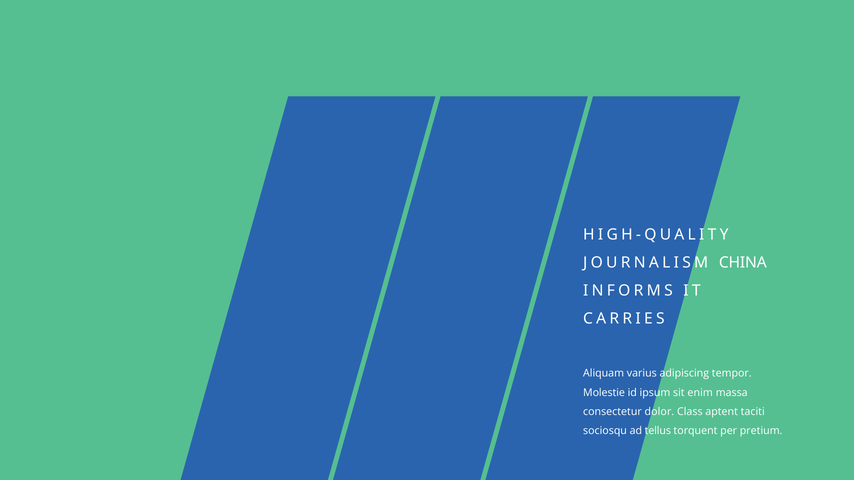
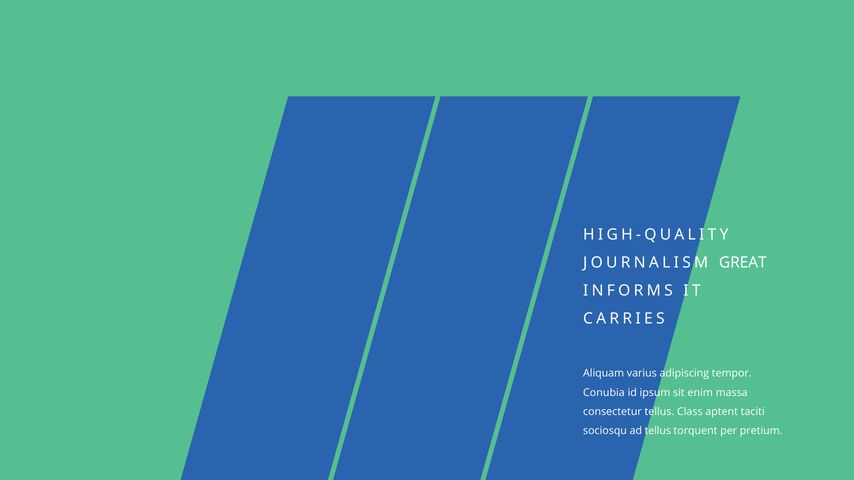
CHINA: CHINA -> GREAT (743, 263)
Molestie: Molestie -> Conubia (604, 393)
consectetur dolor: dolor -> tellus (659, 412)
